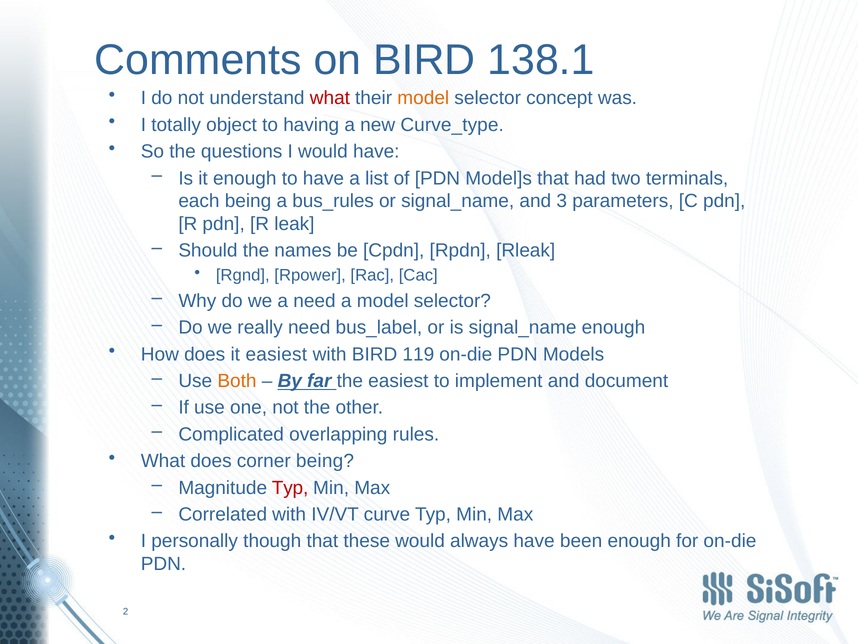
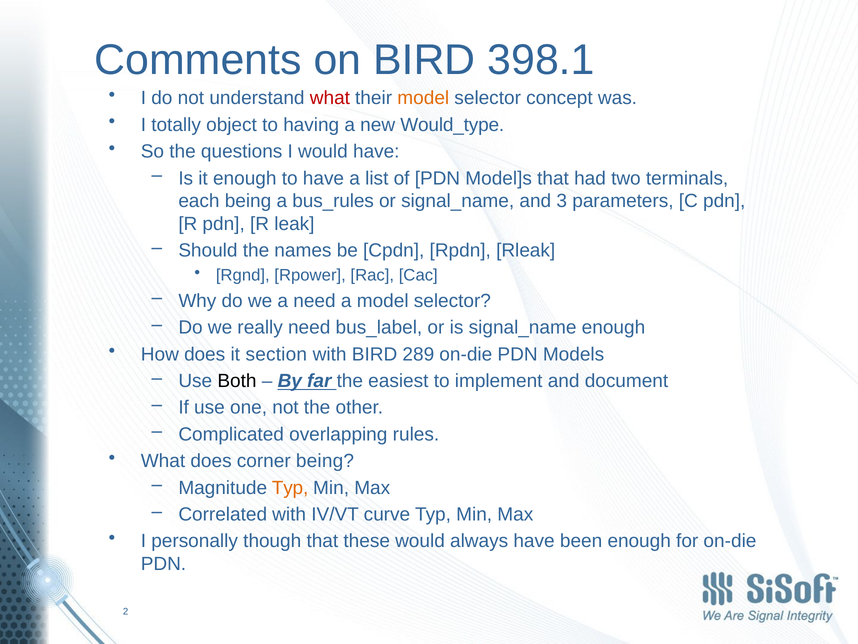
138.1: 138.1 -> 398.1 (541, 60)
Curve_type: Curve_type -> Would_type (452, 125)
it easiest: easiest -> section (276, 354)
119: 119 -> 289 (418, 354)
Both colour: orange -> black (237, 381)
Typ colour: red -> orange (290, 487)
